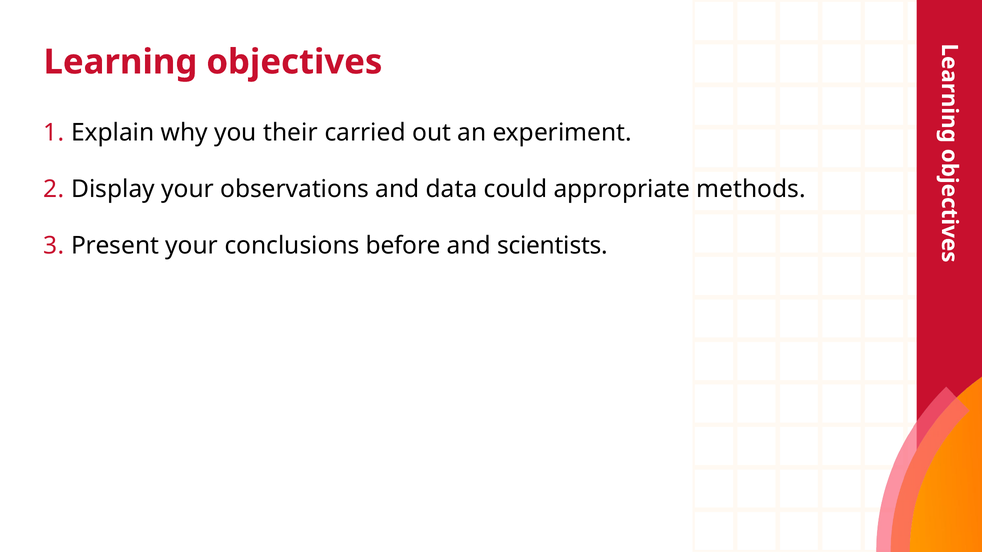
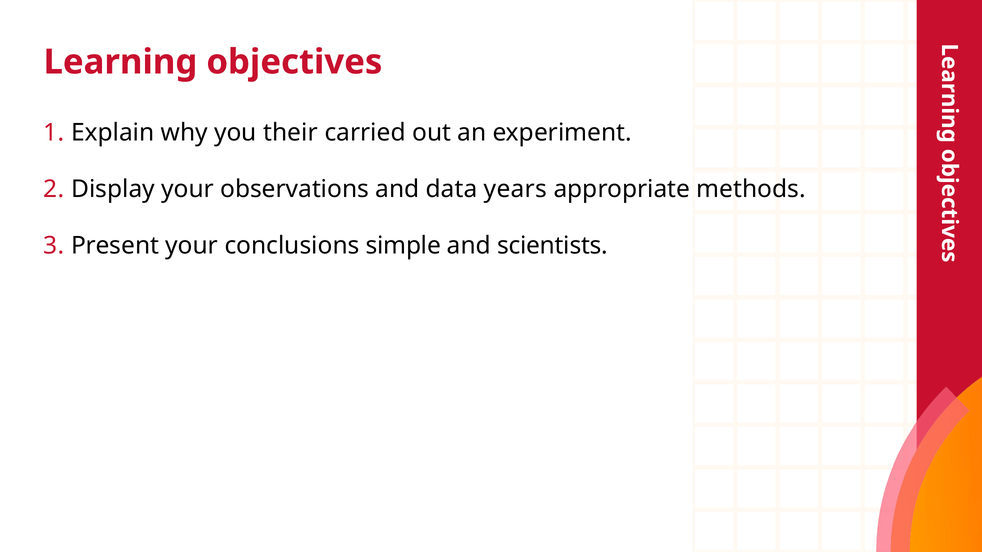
could: could -> years (515, 189)
before: before -> simple (403, 246)
